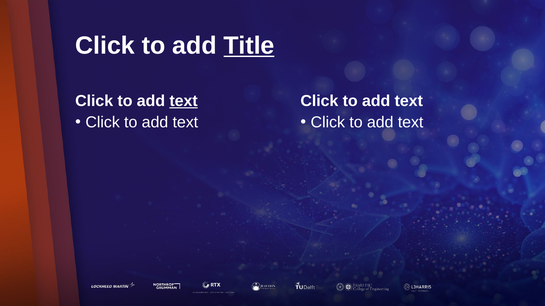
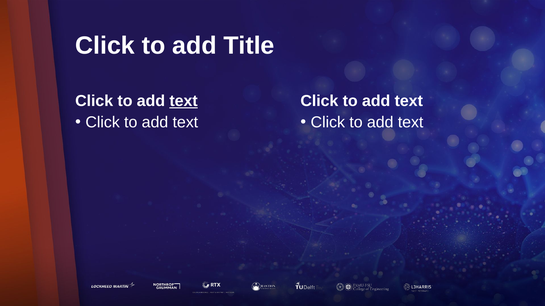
Title underline: present -> none (249, 46)
